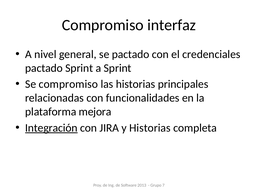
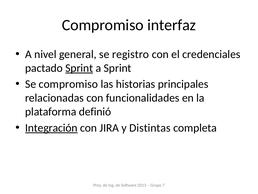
se pactado: pactado -> registro (131, 54)
Sprint underline: none -> present (79, 68)
mejora: mejora -> definió (95, 111)
y Historias: Historias -> Distintas (150, 128)
